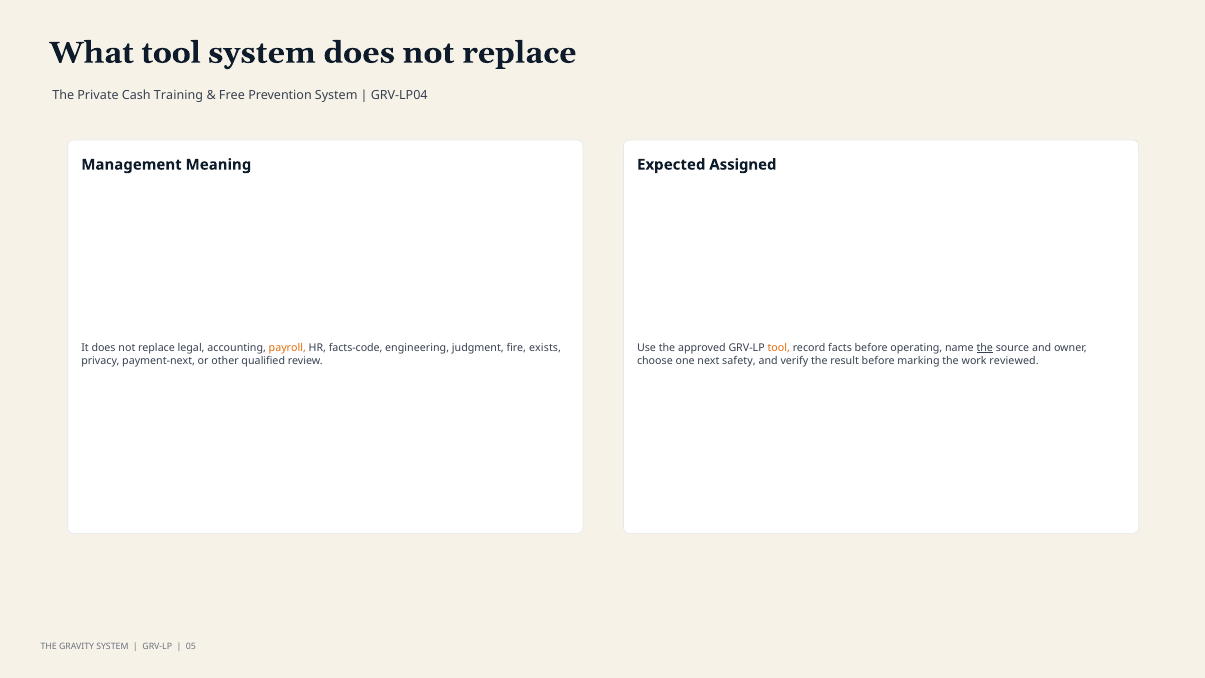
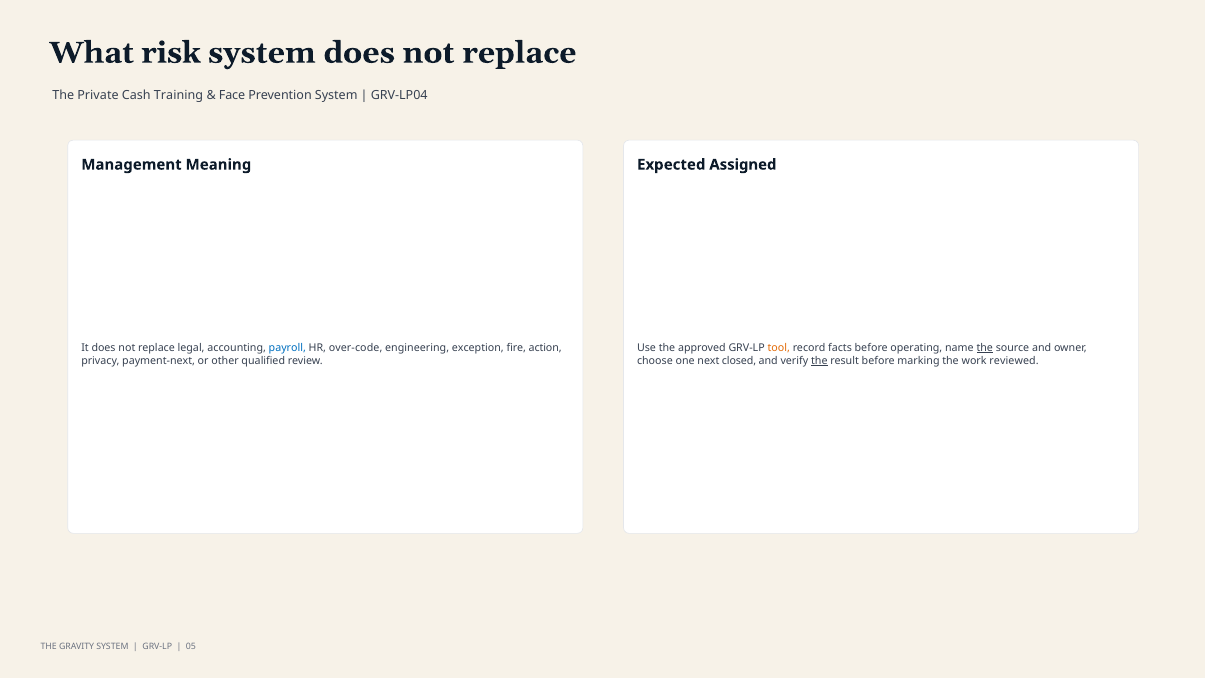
What tool: tool -> risk (171, 53)
Free: Free -> Face (232, 96)
payroll colour: orange -> blue (287, 348)
facts-code: facts-code -> over-code (356, 348)
judgment: judgment -> exception (478, 348)
exists: exists -> action (545, 348)
safety: safety -> closed (739, 361)
the underline: none -> present (819, 361)
